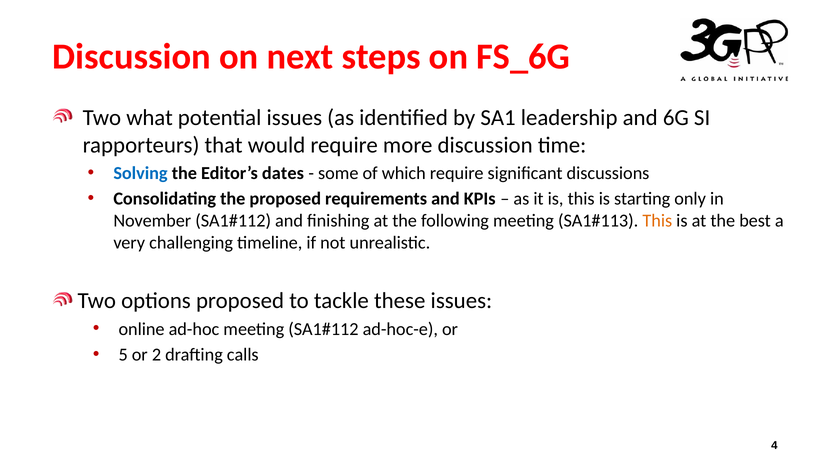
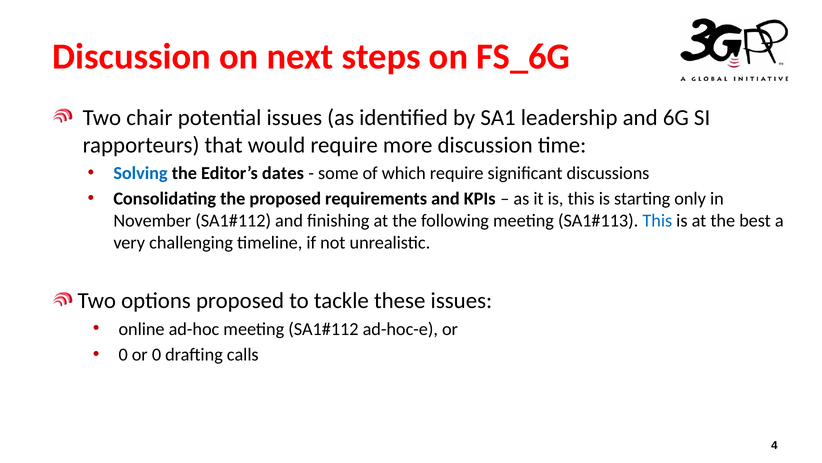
what: what -> chair (149, 117)
This colour: orange -> blue (657, 220)
5: 5 -> 0 (123, 354)
or 2: 2 -> 0 (156, 354)
